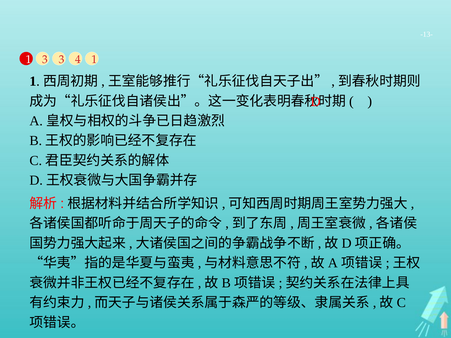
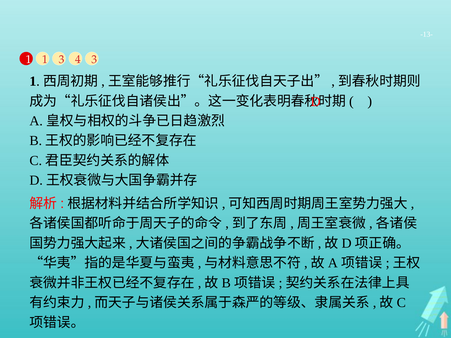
1 3: 3 -> 1 (45, 59)
4 1: 1 -> 3 (94, 59)
